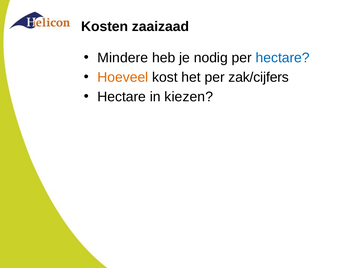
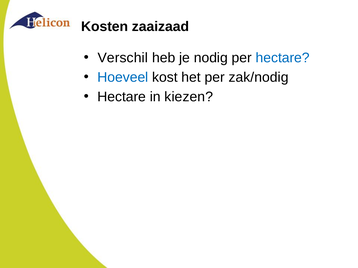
Mindere: Mindere -> Verschil (123, 58)
Hoeveel colour: orange -> blue (123, 77)
zak/cijfers: zak/cijfers -> zak/nodig (259, 77)
